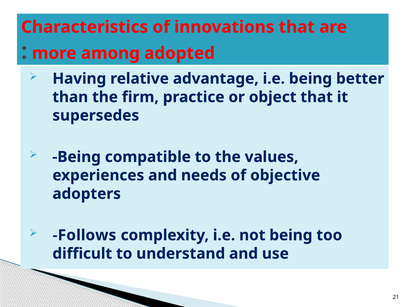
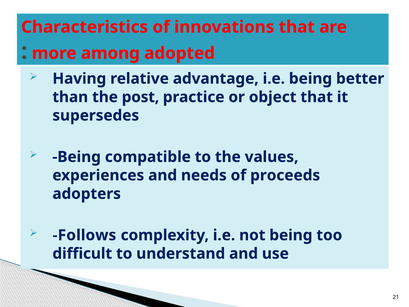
firm: firm -> post (140, 97)
objective: objective -> proceeds (285, 175)
